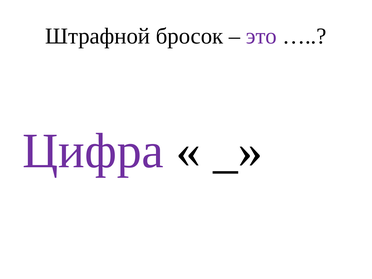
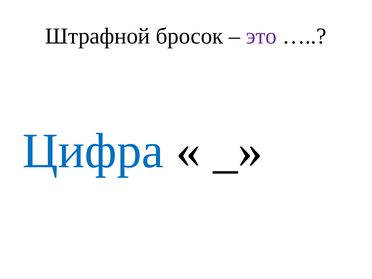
Цифра colour: purple -> blue (93, 151)
